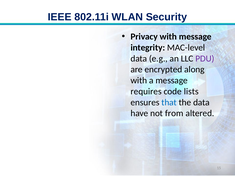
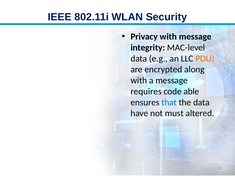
PDU colour: purple -> orange (205, 59)
lists: lists -> able (191, 92)
from: from -> must (174, 113)
